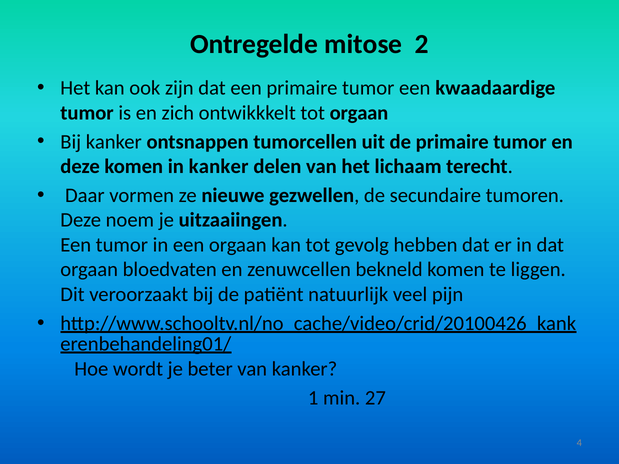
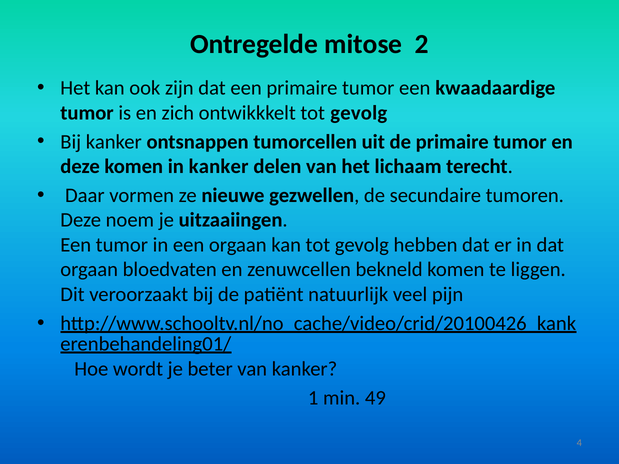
ontwikkkelt tot orgaan: orgaan -> gevolg (359, 113)
27: 27 -> 49 (375, 398)
